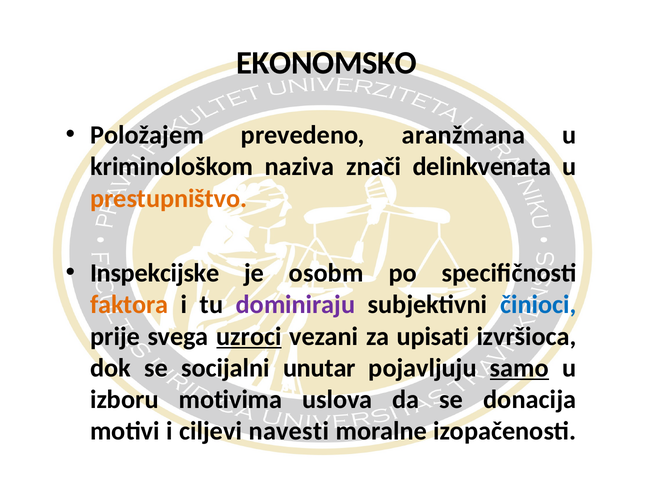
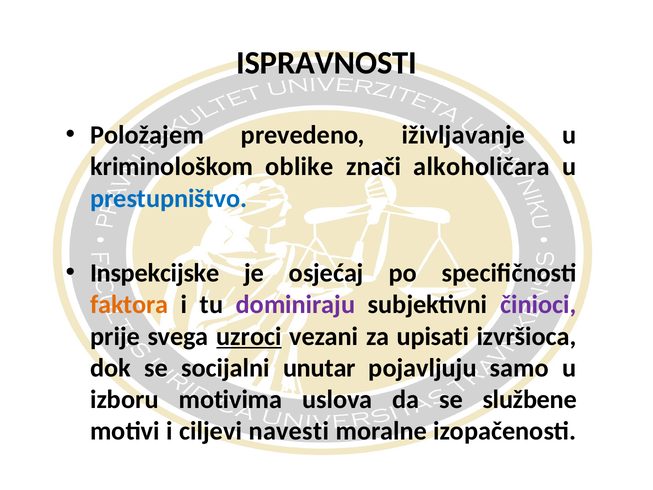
EKONOMSKO: EKONOMSKO -> ISPRAVNOSTI (326, 63)
aranžmana: aranžmana -> iživljavanje (464, 135)
naziva: naziva -> oblike (299, 167)
delinkvenata: delinkvenata -> alkoholičara (482, 167)
prestupništvo colour: orange -> blue (169, 198)
osobm: osobm -> osjećaj (326, 273)
činioci colour: blue -> purple (538, 305)
samo underline: present -> none (519, 368)
donacija: donacija -> službene (530, 399)
